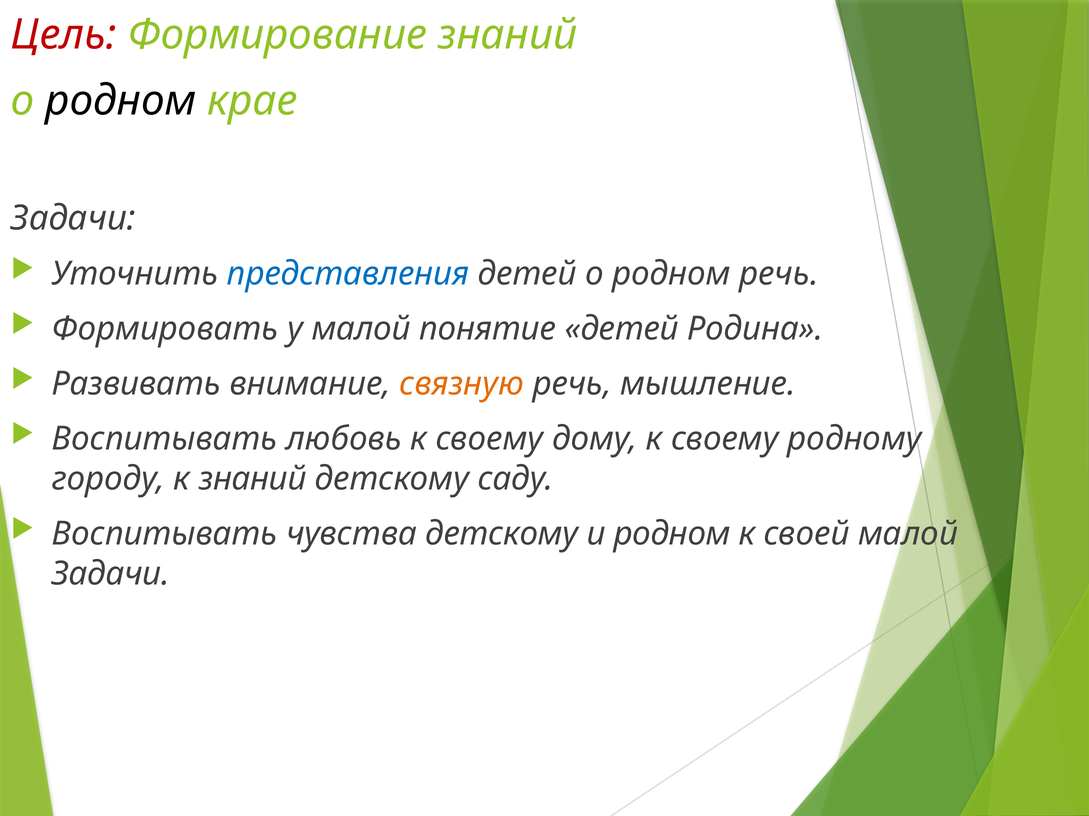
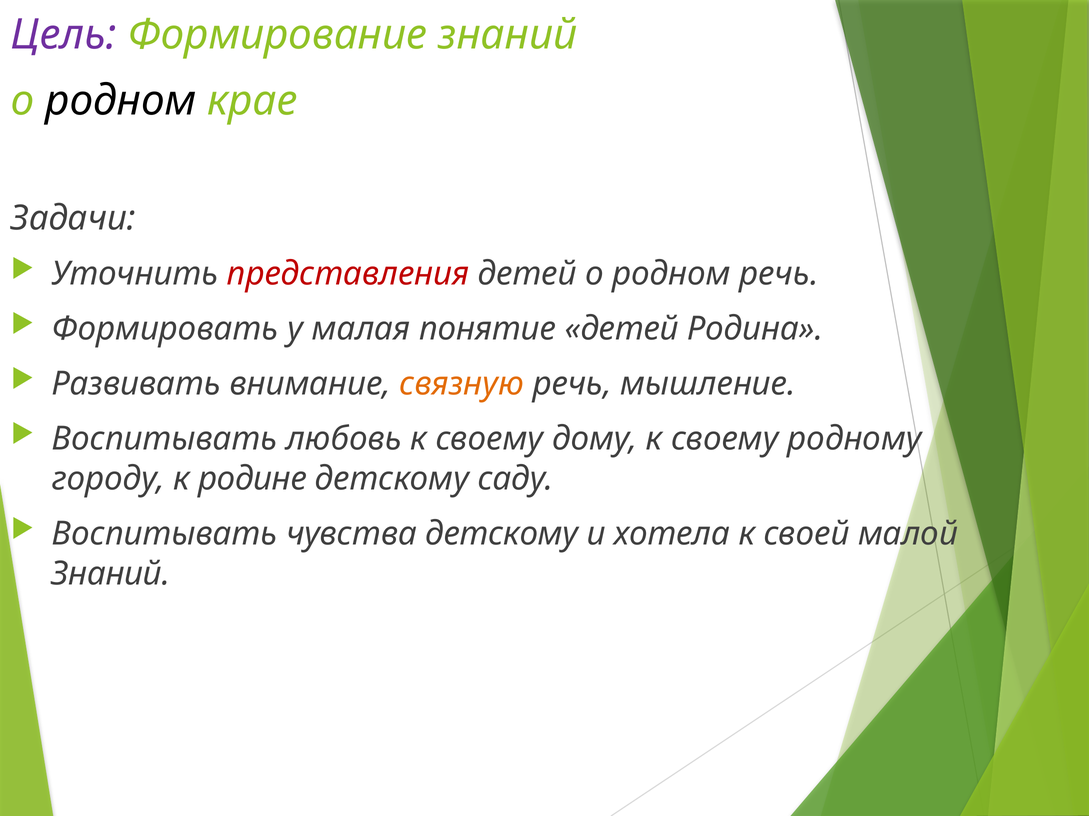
Цель colour: red -> purple (64, 35)
представления colour: blue -> red (348, 274)
у малой: малой -> малая (361, 329)
к знаний: знаний -> родине (253, 479)
и родном: родном -> хотела (672, 534)
Задачи: Задачи -> Знаний (111, 574)
